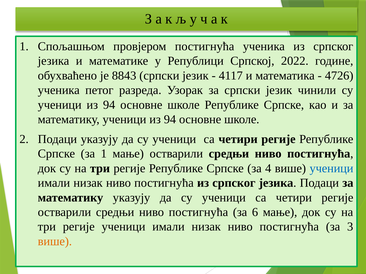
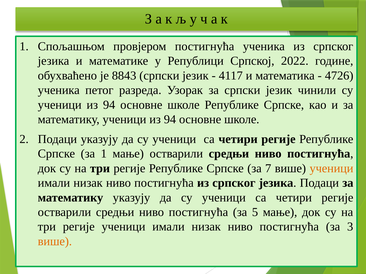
4: 4 -> 7 (268, 169)
ученици colour: blue -> orange (331, 169)
6: 6 -> 5 (255, 213)
